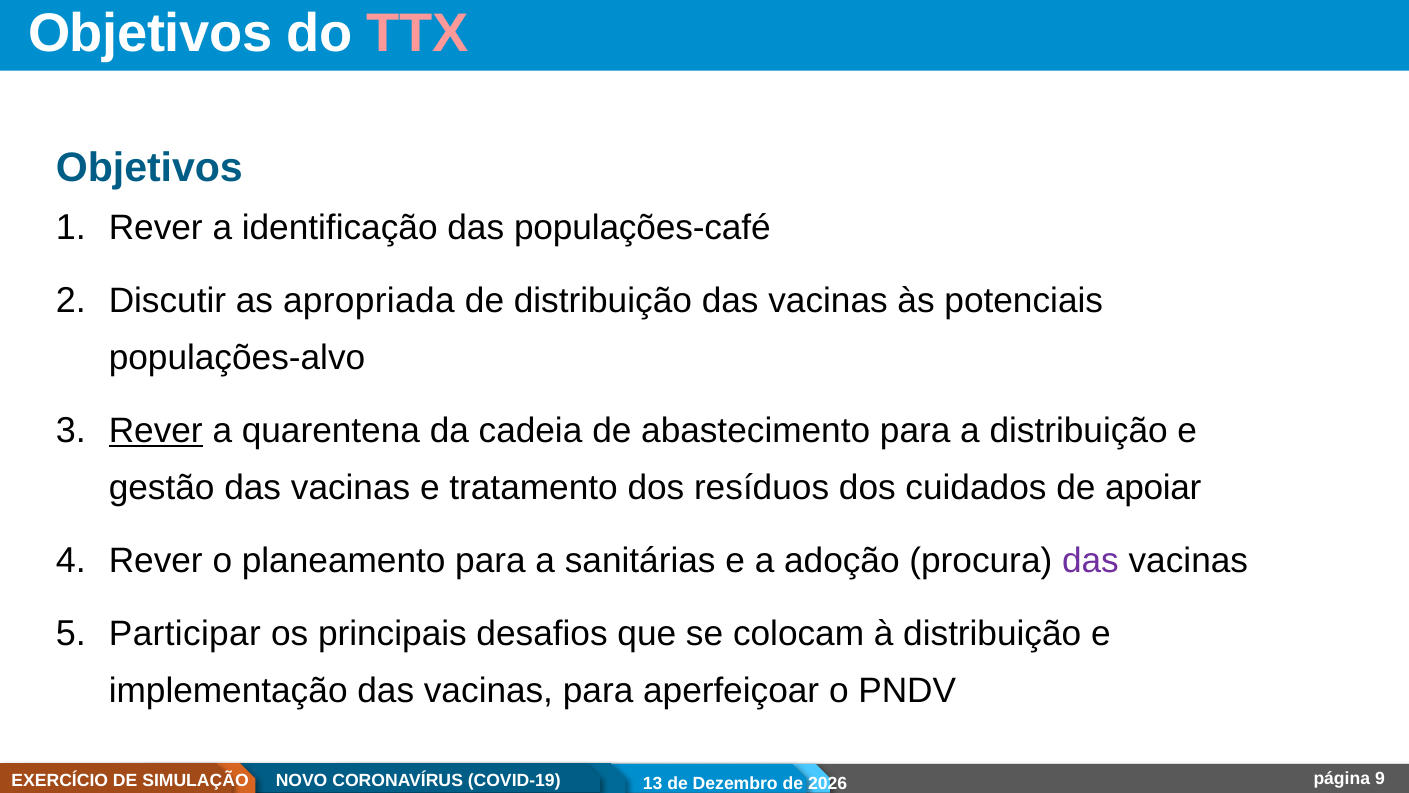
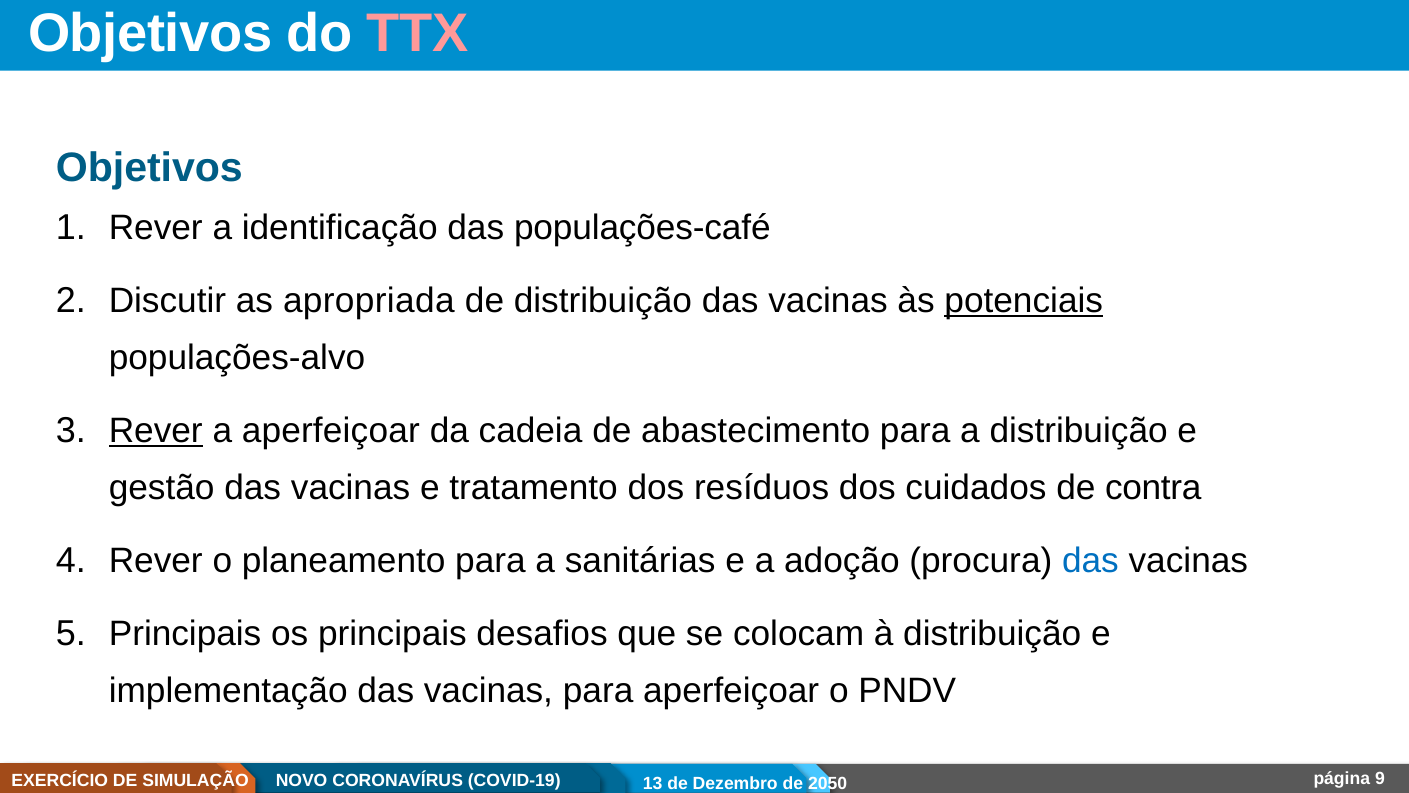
potenciais underline: none -> present (1024, 301)
a quarentena: quarentena -> aperfeiçoar (331, 431)
apoiar: apoiar -> contra (1153, 488)
das colour: purple -> blue (1090, 560)
Participar: Participar -> Principais (185, 633)
2026: 2026 -> 2050 (828, 783)
